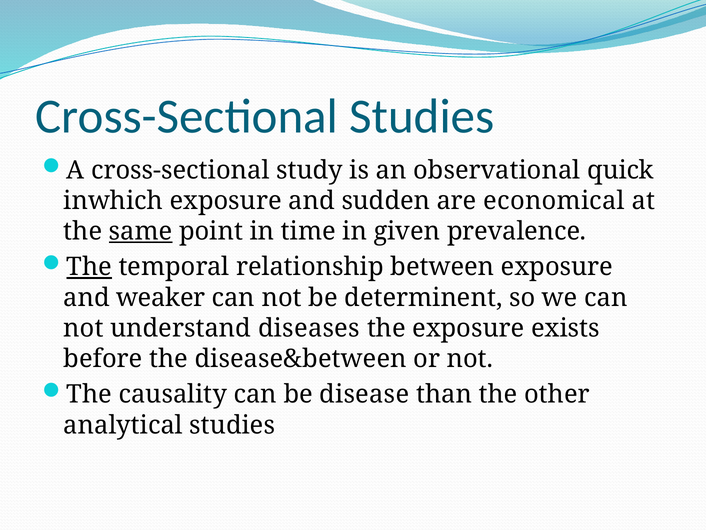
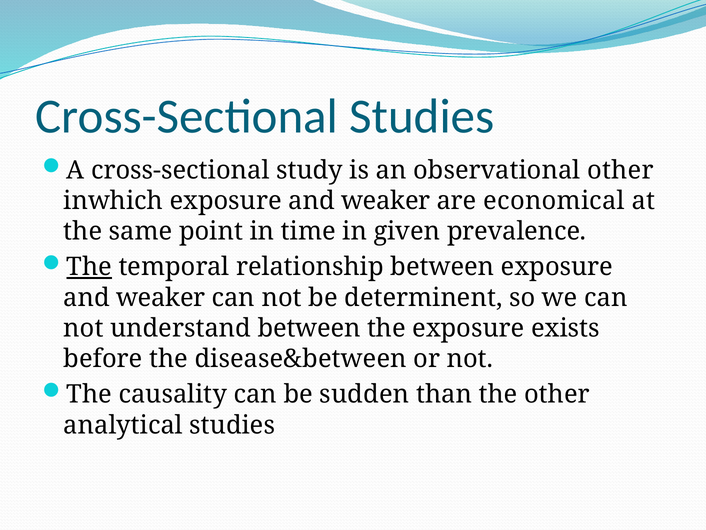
observational quick: quick -> other (620, 170)
inwhich exposure and sudden: sudden -> weaker (386, 201)
same underline: present -> none (141, 231)
understand diseases: diseases -> between (309, 328)
disease: disease -> sudden (364, 394)
